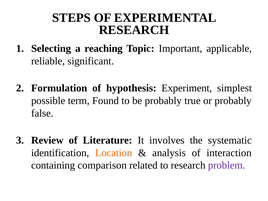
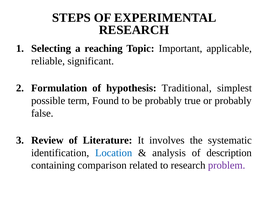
Experiment: Experiment -> Traditional (187, 88)
Location colour: orange -> blue (114, 153)
interaction: interaction -> description (229, 153)
